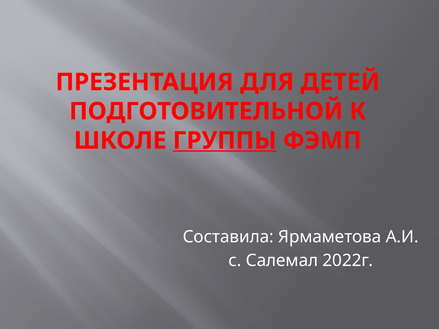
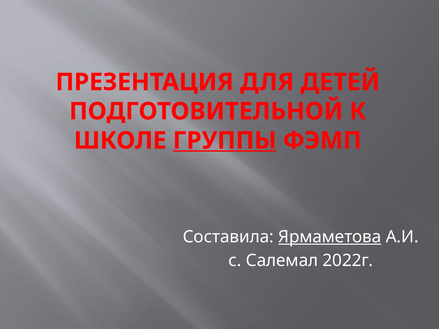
Ярмаметова underline: none -> present (330, 237)
